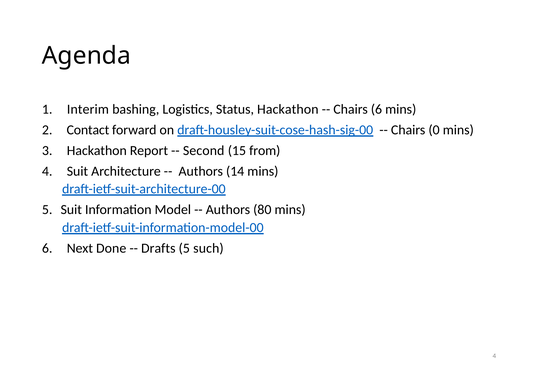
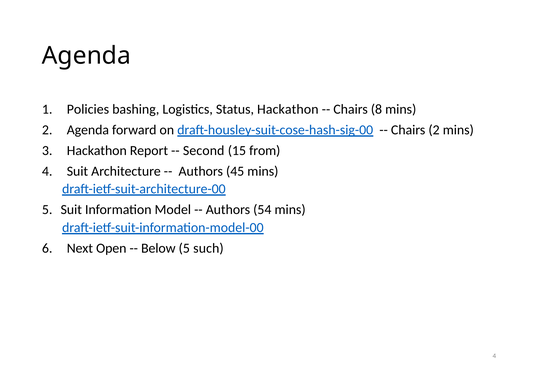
Interim: Interim -> Policies (88, 109)
Chairs 6: 6 -> 8 (376, 109)
Contact: Contact -> Agenda (88, 130)
Chairs 0: 0 -> 2 (434, 130)
14: 14 -> 45 (235, 171)
80: 80 -> 54 (262, 209)
Done: Done -> Open (111, 248)
Drafts: Drafts -> Below (158, 248)
